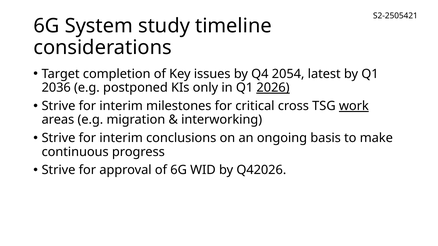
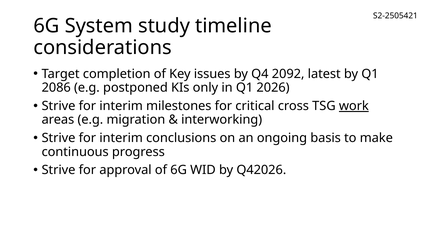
2054: 2054 -> 2092 (288, 74)
2036: 2036 -> 2086 (56, 88)
2026 underline: present -> none (273, 88)
